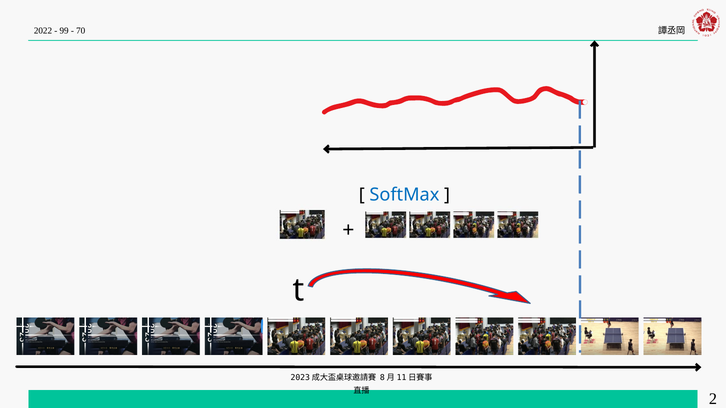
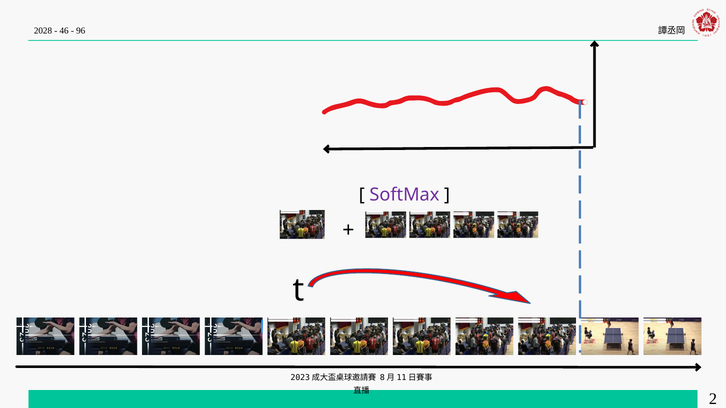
2022: 2022 -> 2028 (43, 31)
99: 99 -> 46 (64, 31)
70: 70 -> 96 (81, 31)
SoftMax colour: blue -> purple (404, 195)
